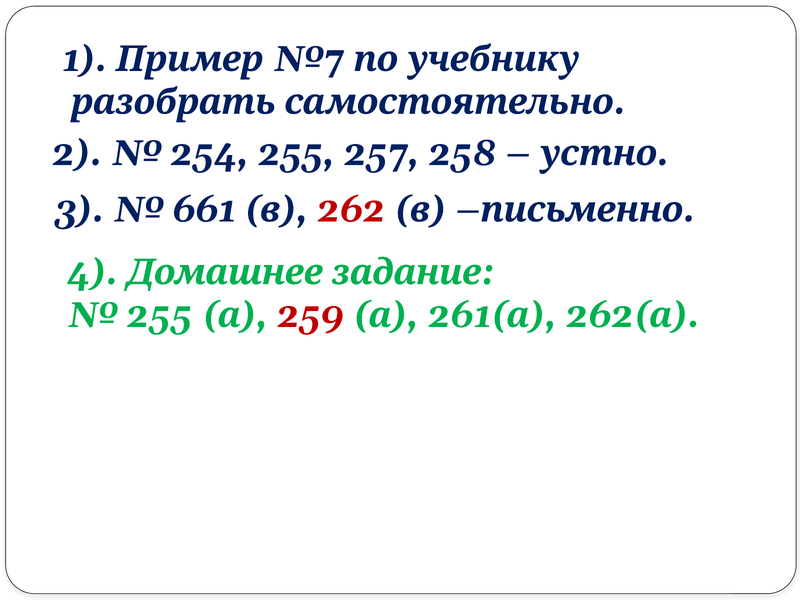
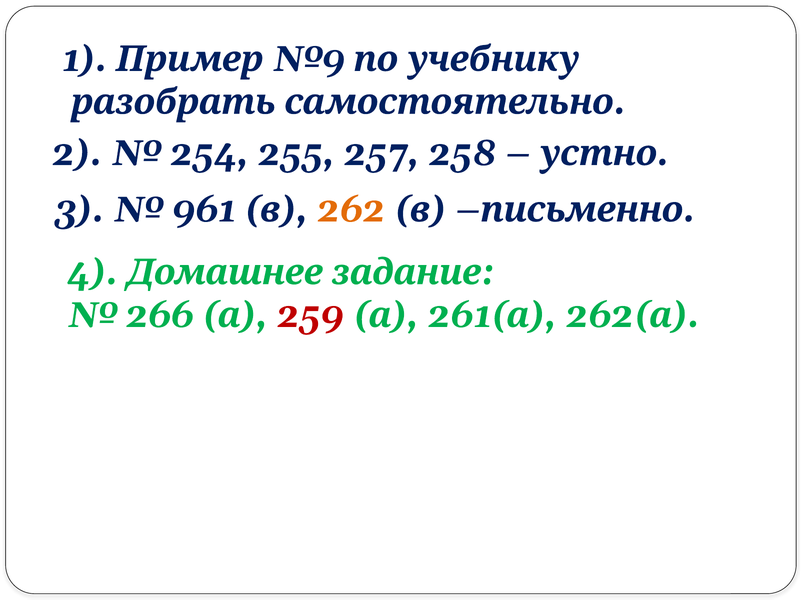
№7: №7 -> №9 (309, 59)
661: 661 -> 961 (204, 210)
262 colour: red -> orange (351, 210)
255: 255 -> 266 (160, 315)
